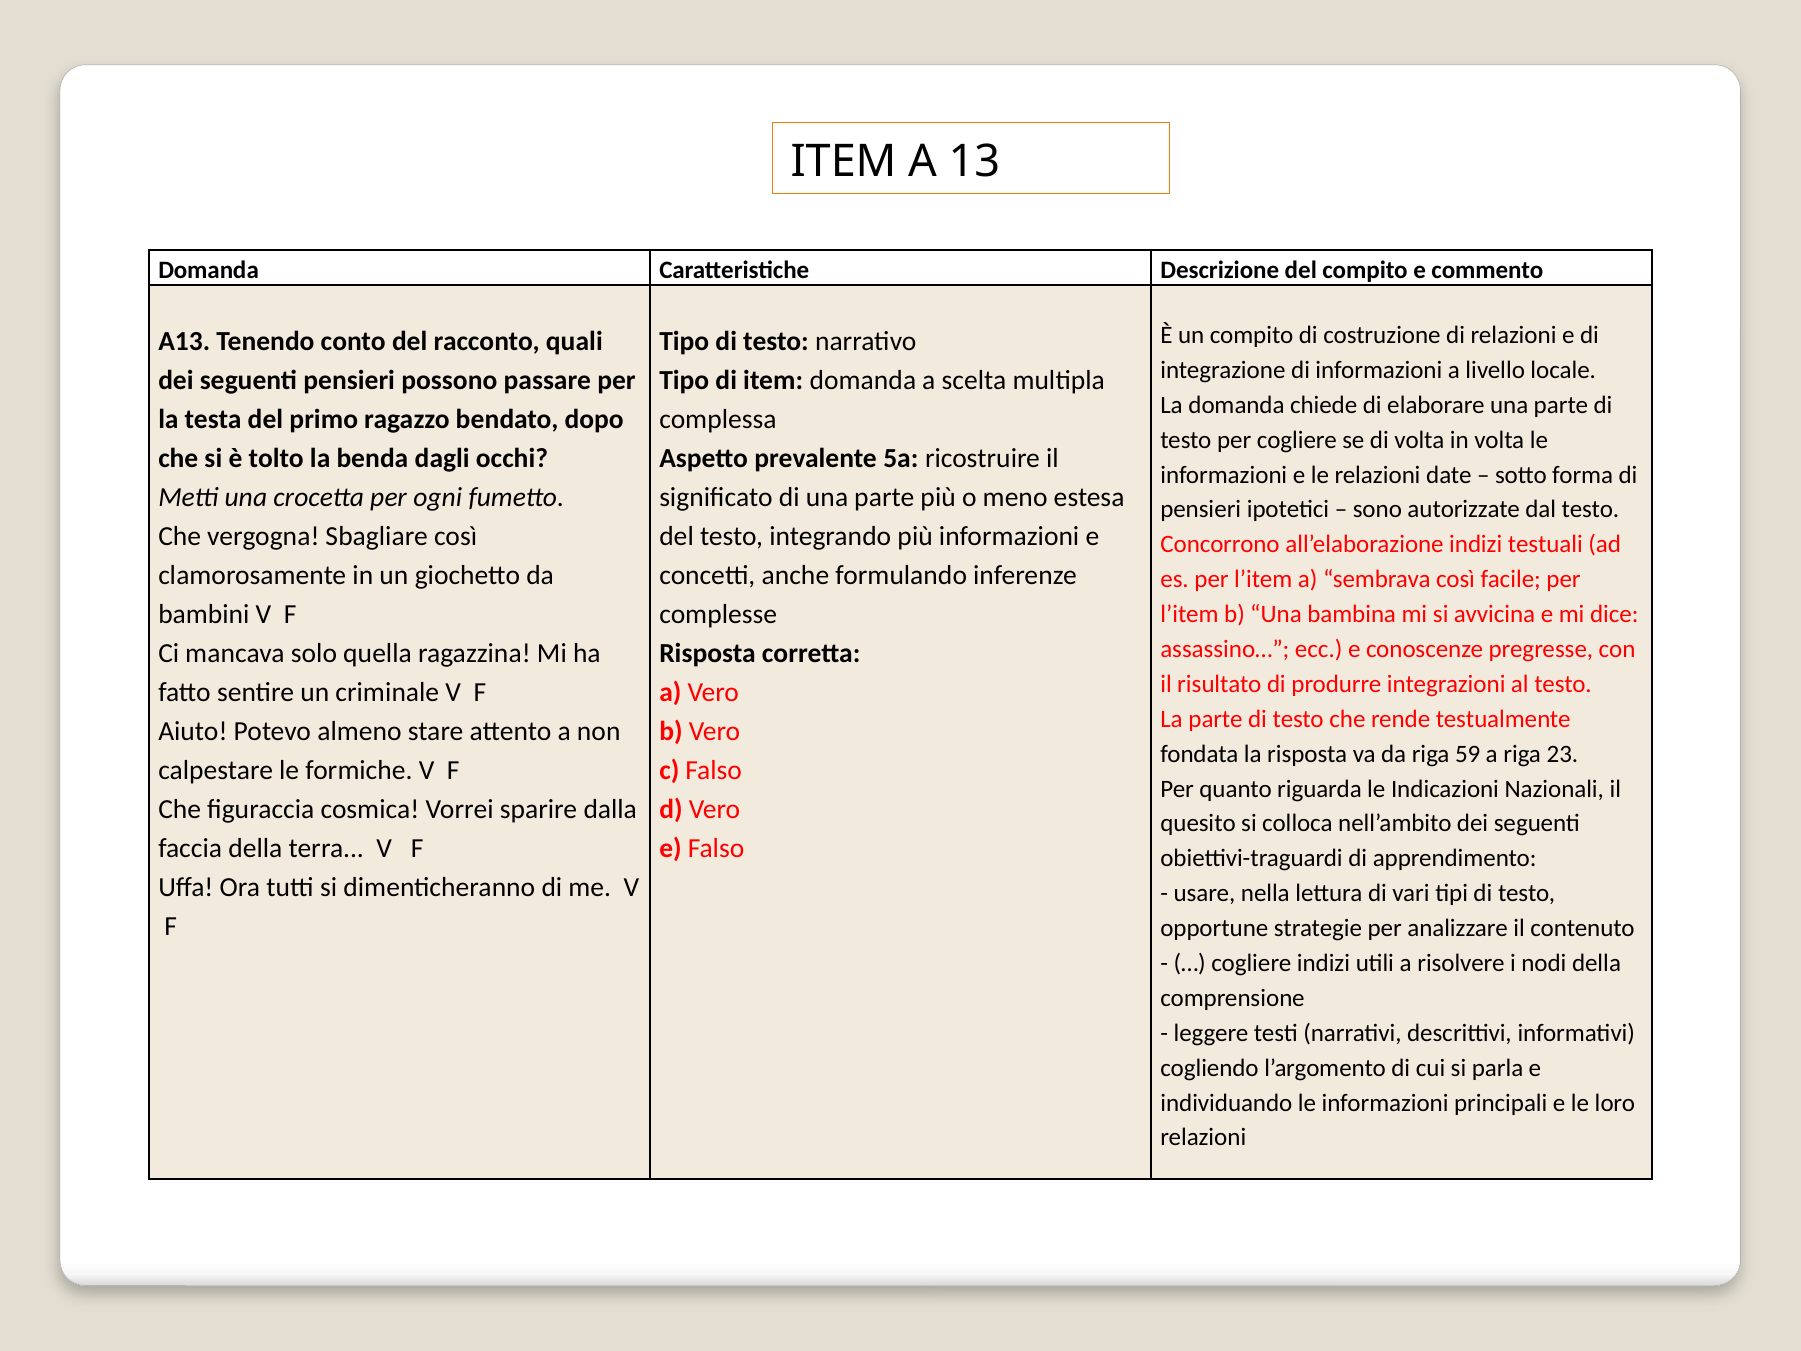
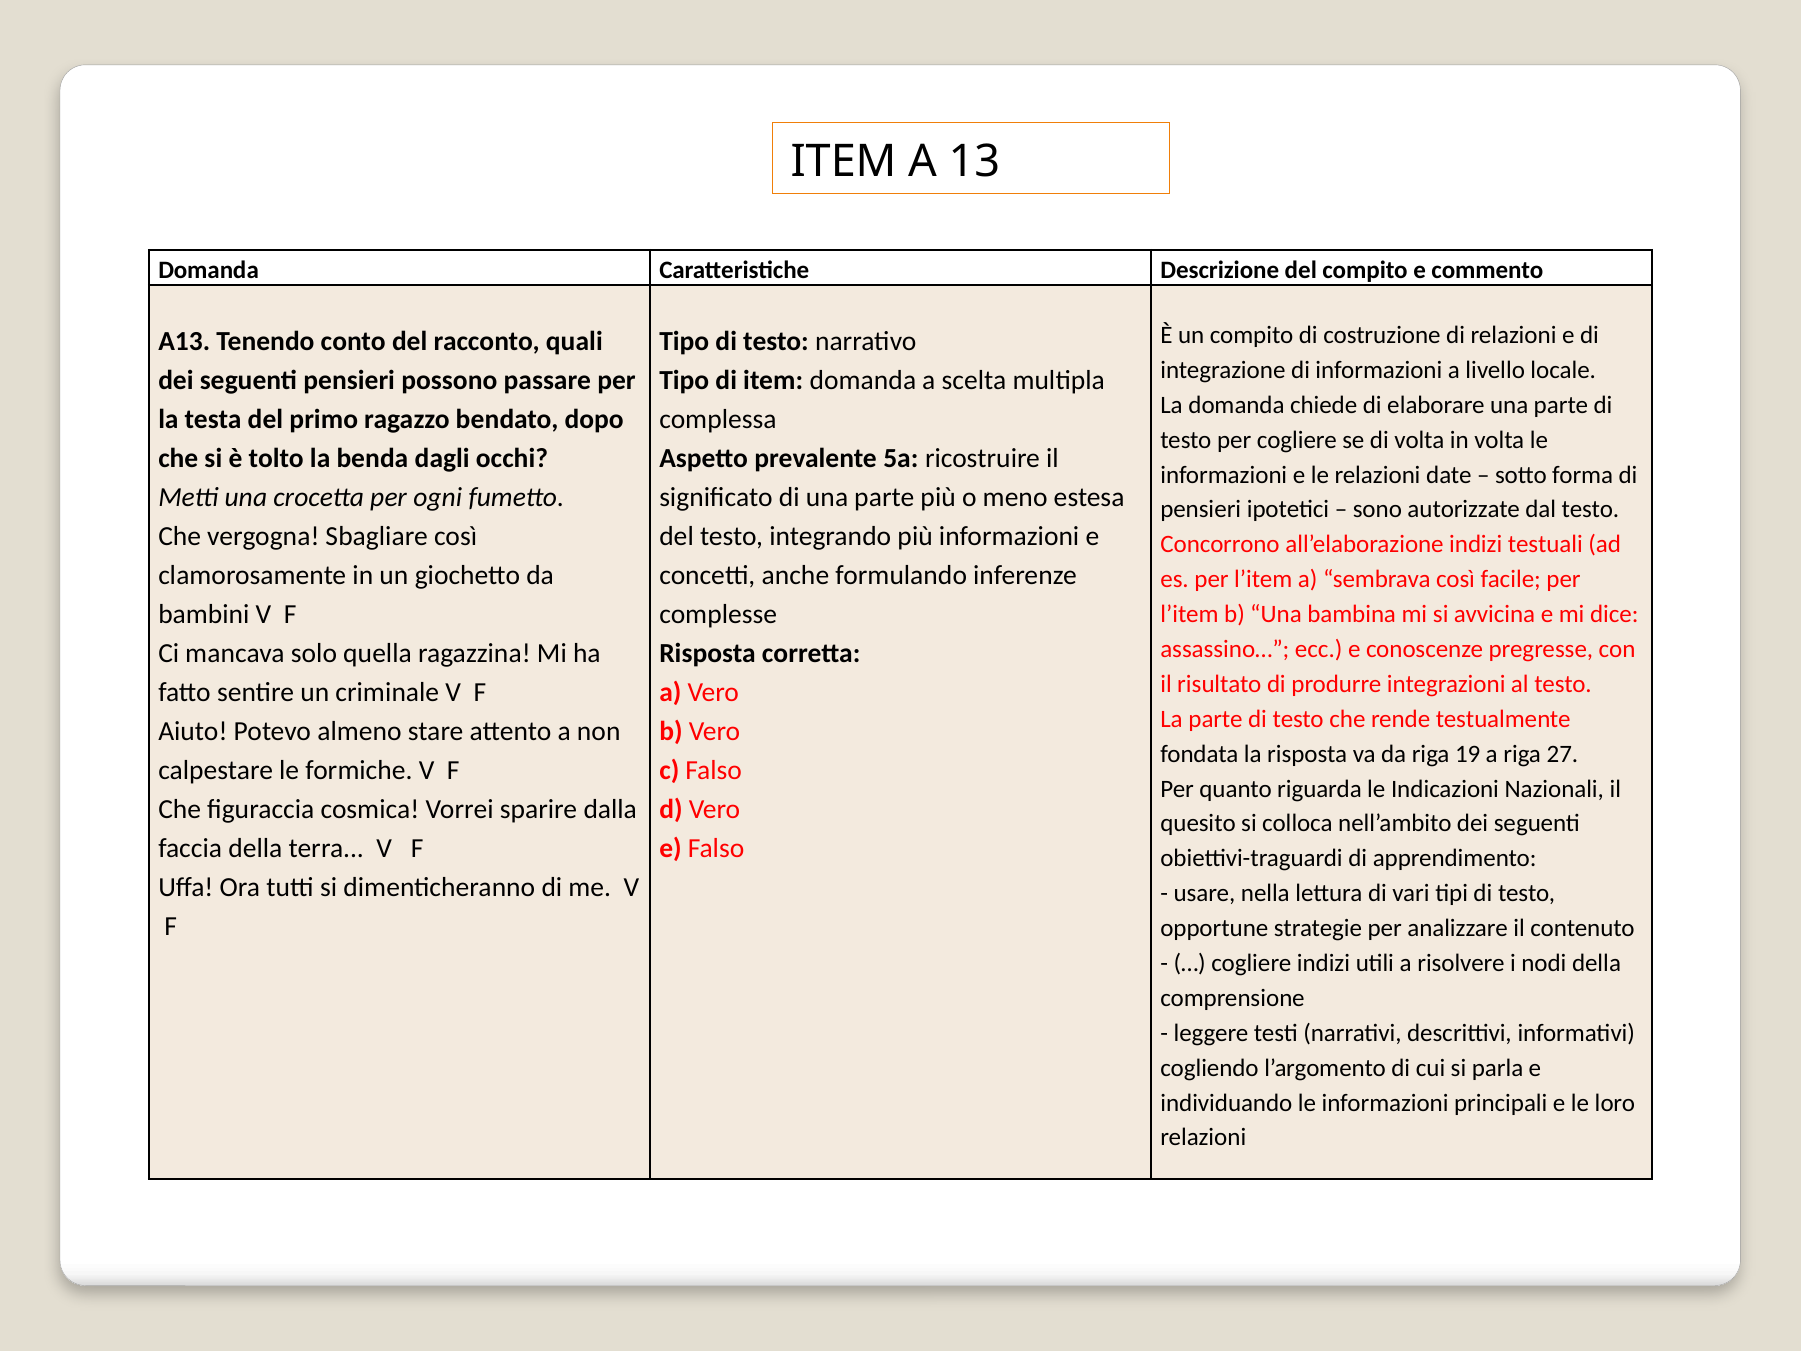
59: 59 -> 19 (1468, 754)
23: 23 -> 27 (1562, 754)
